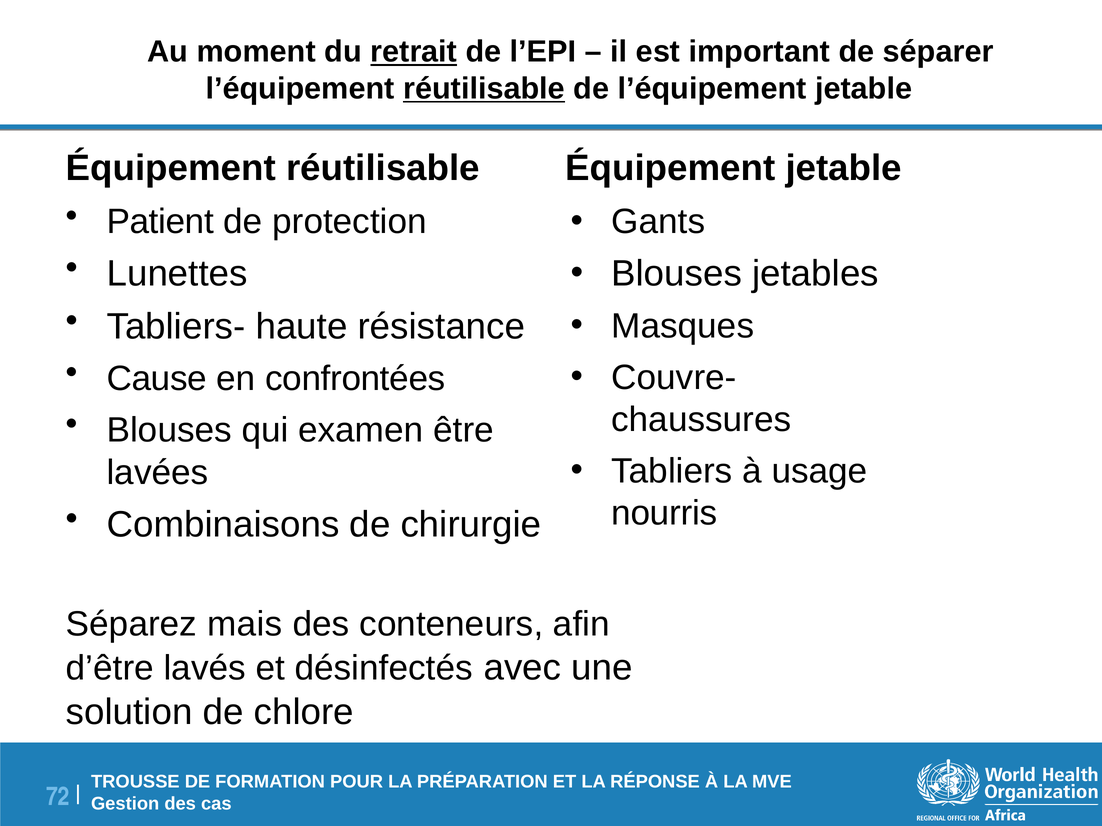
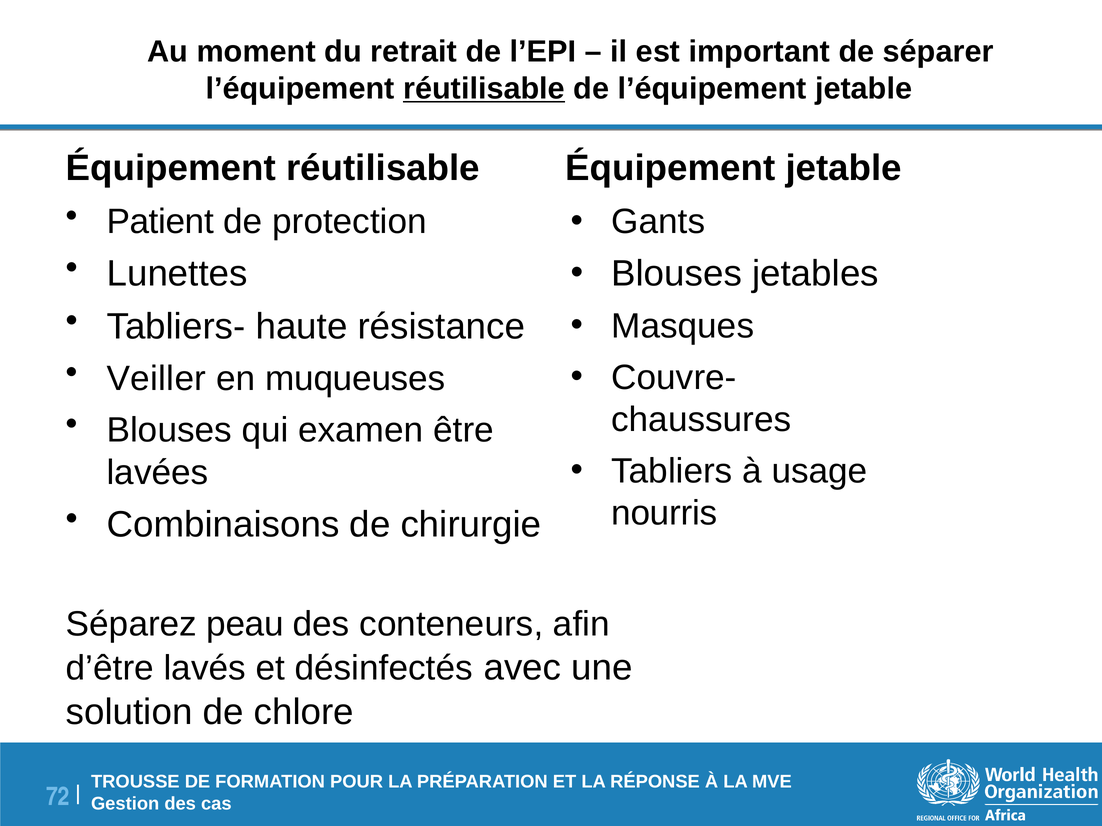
retrait underline: present -> none (414, 52)
Cause: Cause -> Veiller (156, 379)
confrontées: confrontées -> muqueuses (355, 379)
mais: mais -> peau (245, 624)
